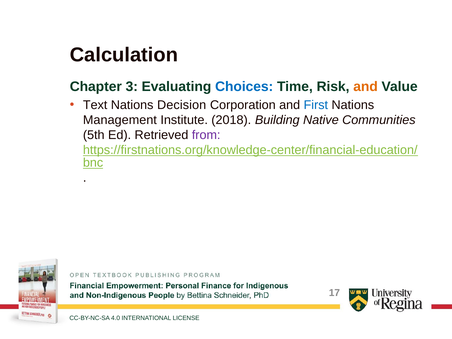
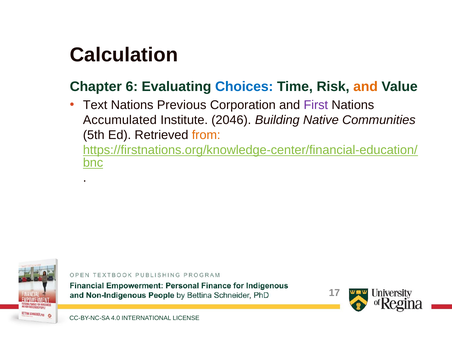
3: 3 -> 6 (132, 87)
Decision: Decision -> Previous (182, 105)
First colour: blue -> purple (316, 105)
Management: Management -> Accumulated (120, 120)
2018: 2018 -> 2046 (231, 120)
from colour: purple -> orange (206, 135)
